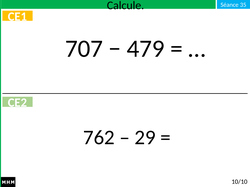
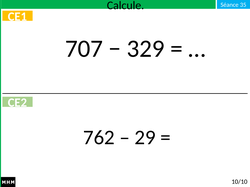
479: 479 -> 329 (146, 49)
